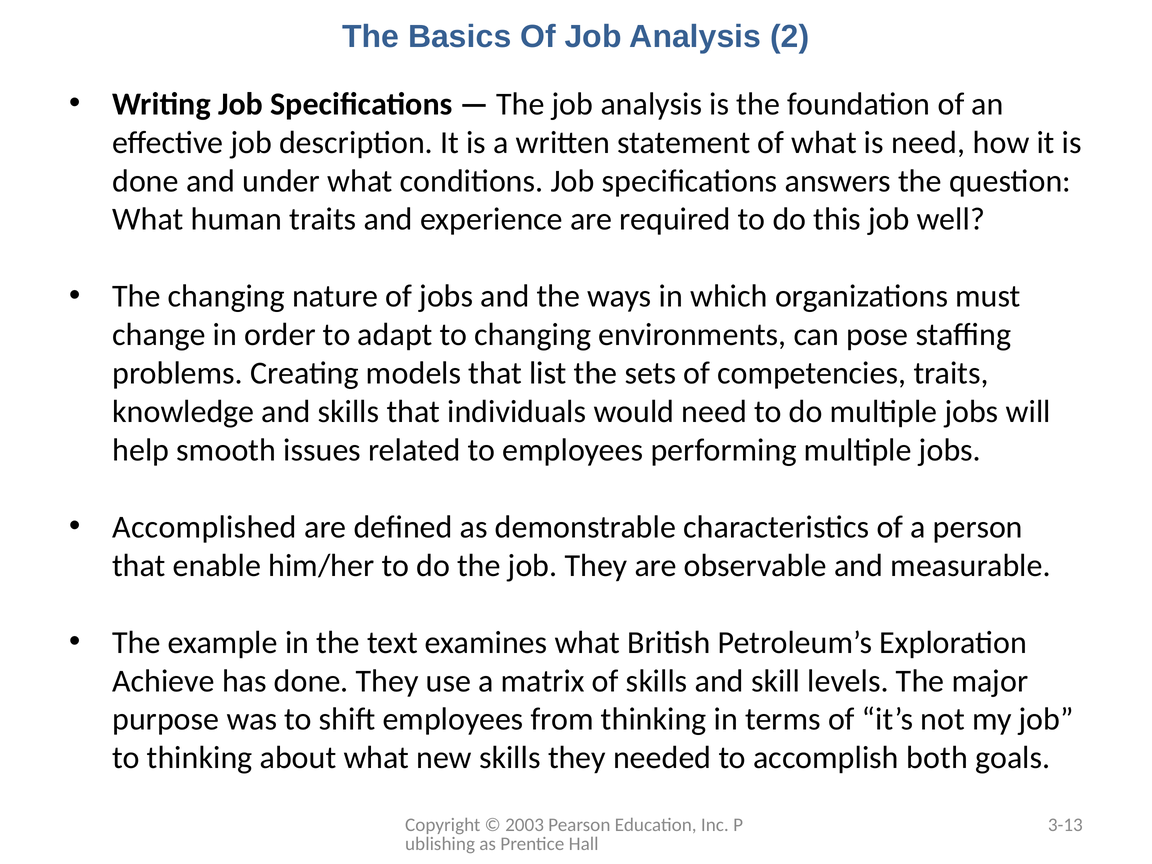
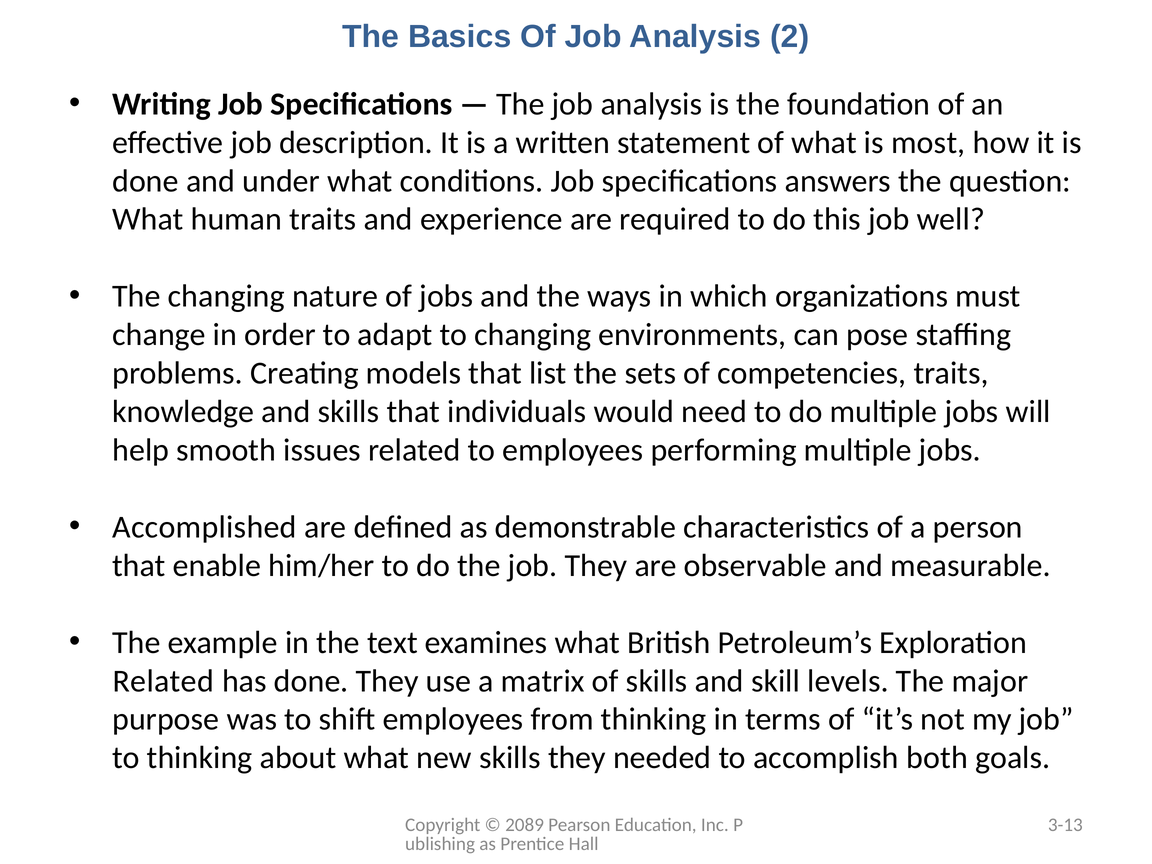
is need: need -> most (928, 143)
Achieve: Achieve -> Related (163, 681)
2003: 2003 -> 2089 (525, 825)
